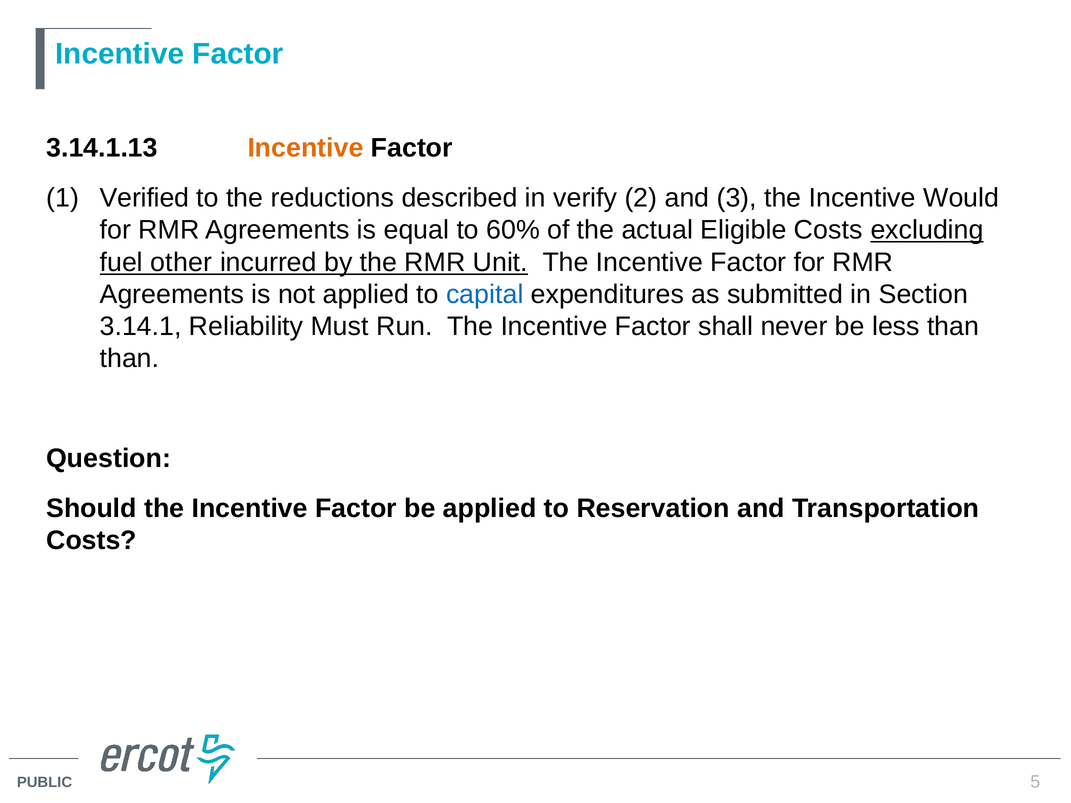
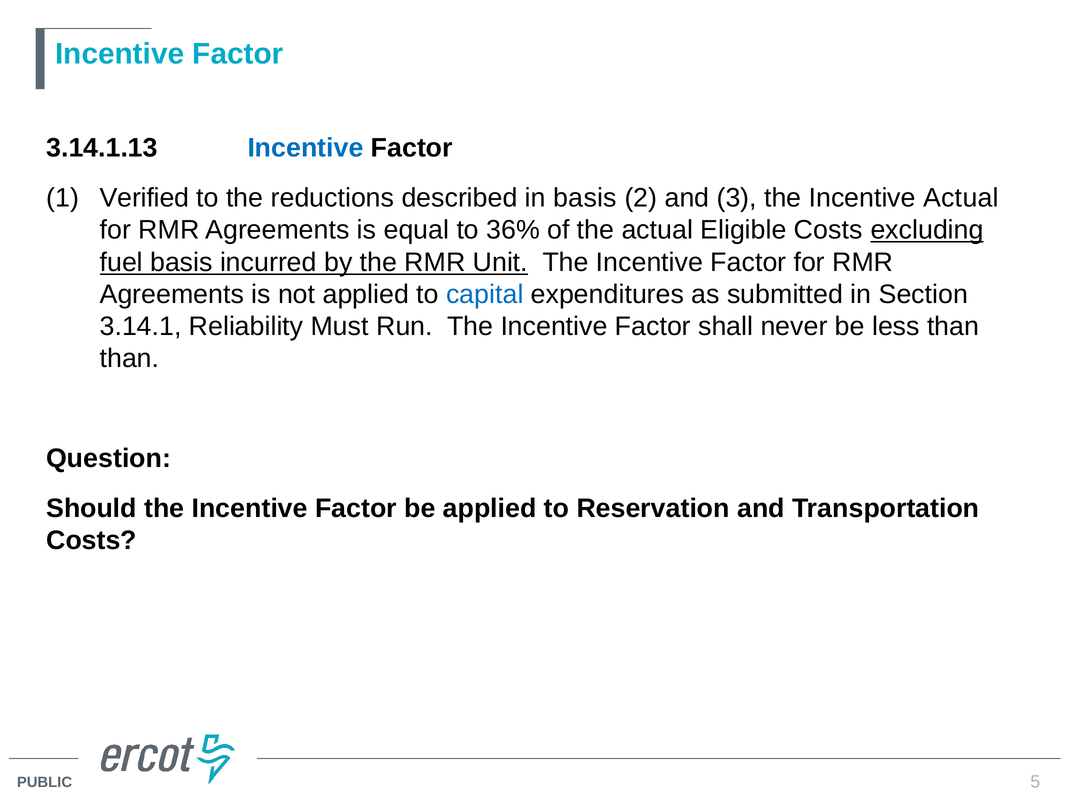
Incentive colour: orange -> blue (306, 148)
in verify: verify -> basis (585, 198)
Incentive Would: Would -> Actual (961, 198)
60%: 60% -> 36% (513, 230)
fuel other: other -> basis (181, 262)
